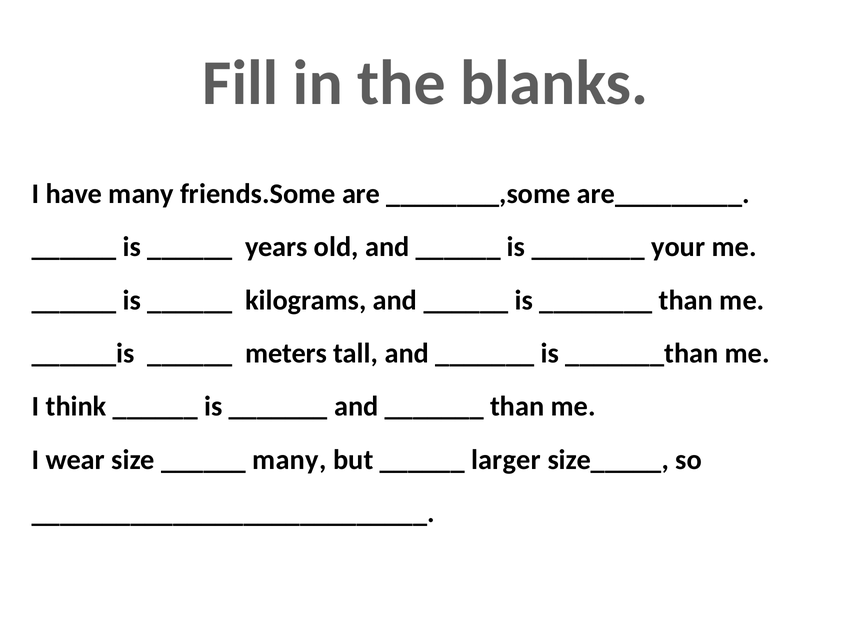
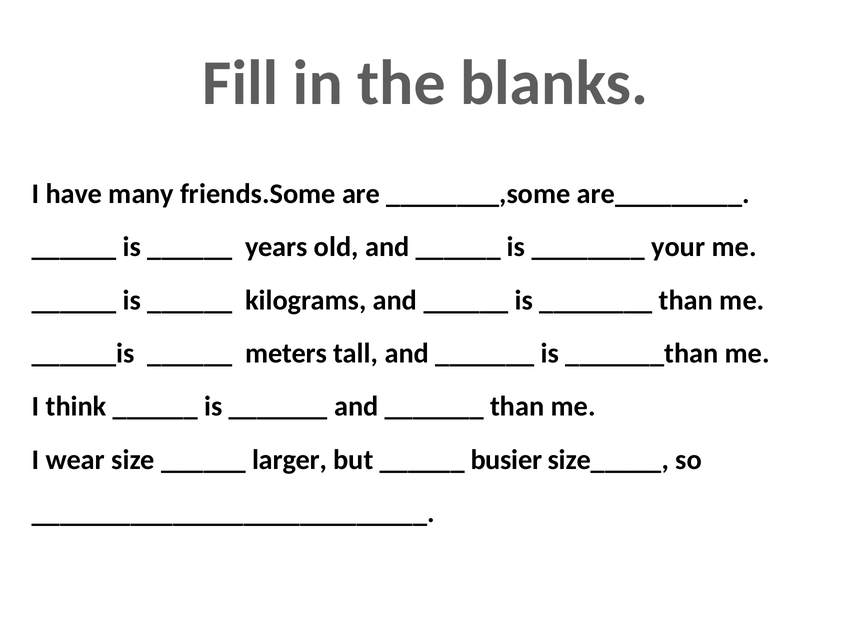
many: many -> larger (290, 460)
larger: larger -> busier (506, 460)
